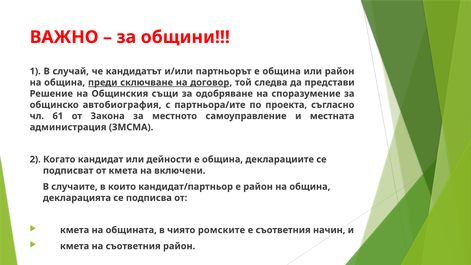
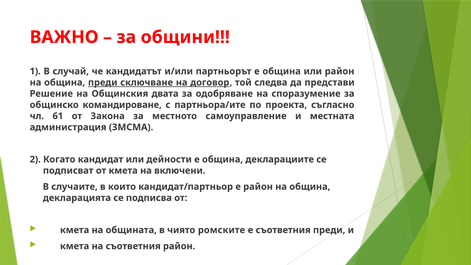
същи: същи -> двата (165, 94)
автобиография: автобиография -> командироване (122, 105)
съответния начин: начин -> преди (329, 230)
